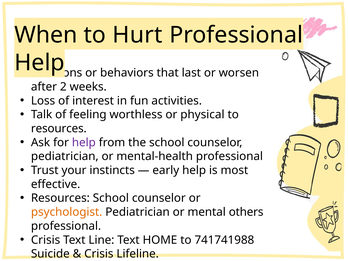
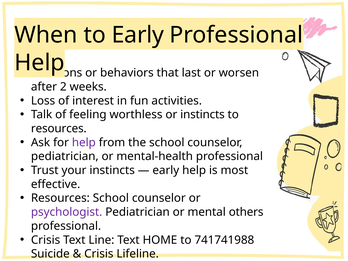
to Hurt: Hurt -> Early (138, 35)
or physical: physical -> instincts (203, 115)
psychologist colour: orange -> purple (67, 212)
